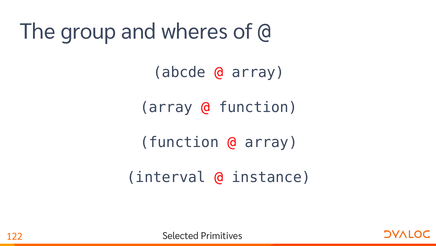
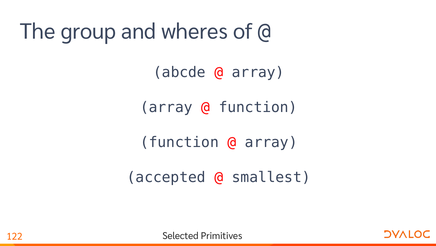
interval: interval -> accepted (166, 177)
instance: instance -> smallest (271, 177)
